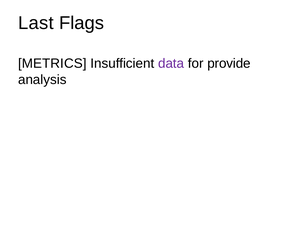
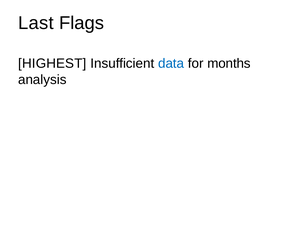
METRICS: METRICS -> HIGHEST (52, 63)
data colour: purple -> blue (171, 63)
provide: provide -> months (229, 63)
